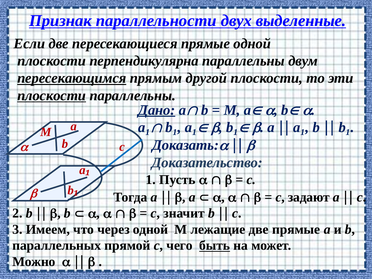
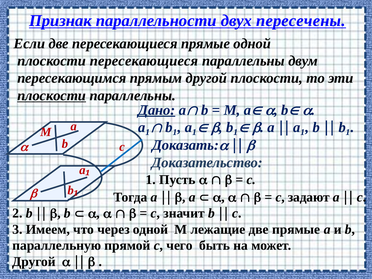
выделенные: выделенные -> пересечены (301, 21)
плоскости перпендикулярна: перпендикулярна -> пересекающиеся (144, 61)
пересекающимся underline: present -> none (72, 78)
параллельных: параллельных -> параллельную (57, 246)
быть underline: present -> none (215, 246)
Можно: Можно -> Другой (34, 262)
